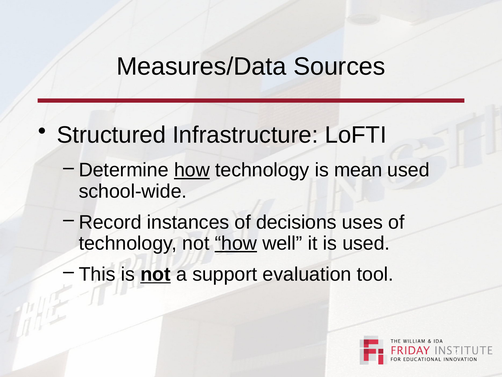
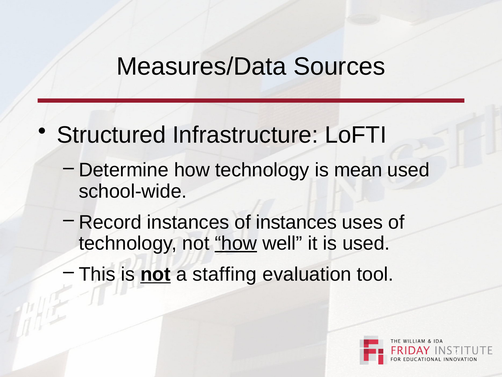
how underline: present -> none (192, 170)
of decisions: decisions -> instances (296, 222)
support: support -> staffing (225, 274)
